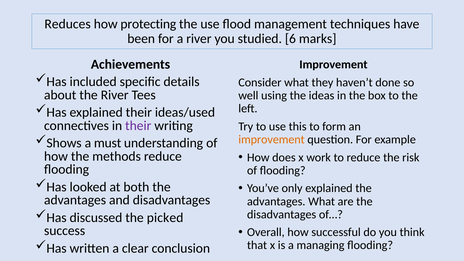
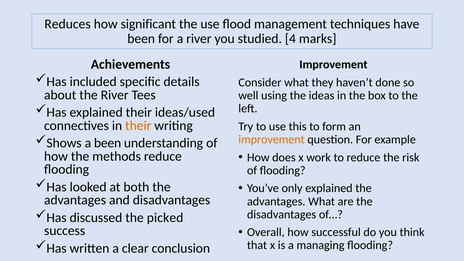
protecting: protecting -> significant (148, 24)
6: 6 -> 4 (290, 39)
their colour: purple -> orange (138, 126)
a must: must -> been (108, 143)
